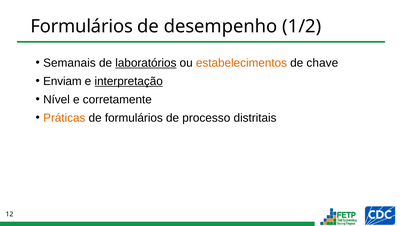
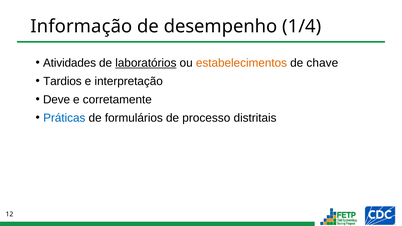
Formulários: Formulários -> Informação (81, 26)
1/2: 1/2 -> 1/4 (302, 26)
Semanais: Semanais -> Atividades (70, 63)
Enviam: Enviam -> Tardios (62, 81)
interpretação underline: present -> none (129, 81)
Nível: Nível -> Deve (57, 100)
Práticas colour: orange -> blue (64, 118)
